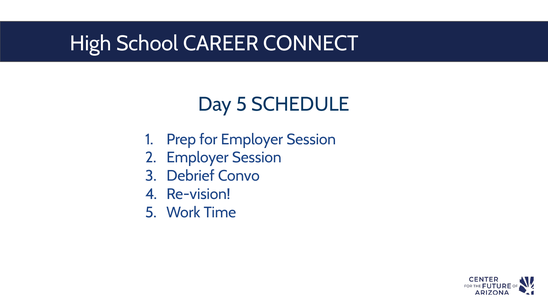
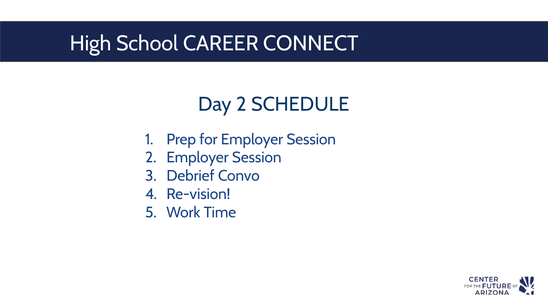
Day 5: 5 -> 2 (241, 104)
